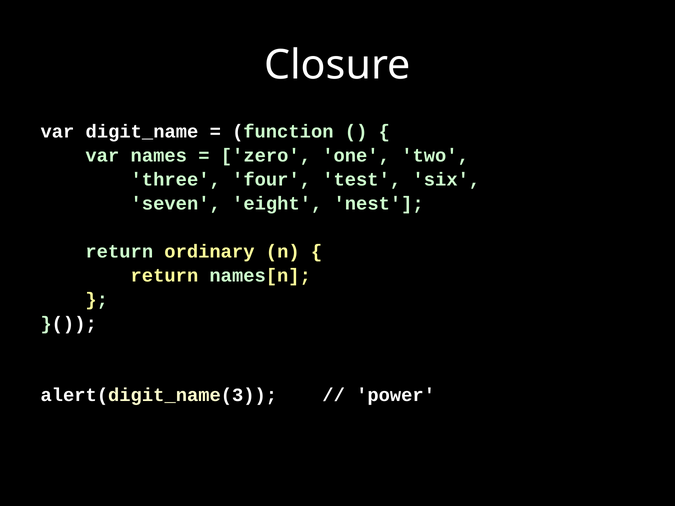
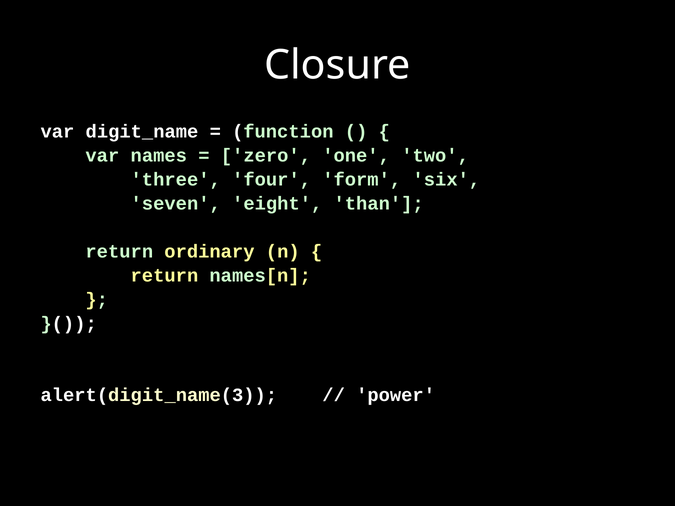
test: test -> form (362, 180)
nest: nest -> than (379, 204)
